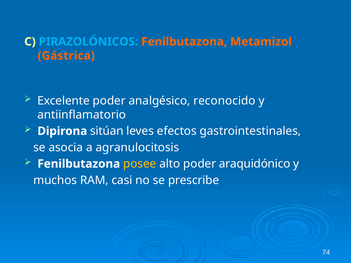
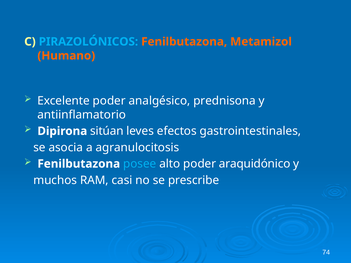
Gástrica: Gástrica -> Humano (66, 56)
reconocido: reconocido -> prednisona (225, 101)
posee colour: yellow -> light blue (140, 164)
